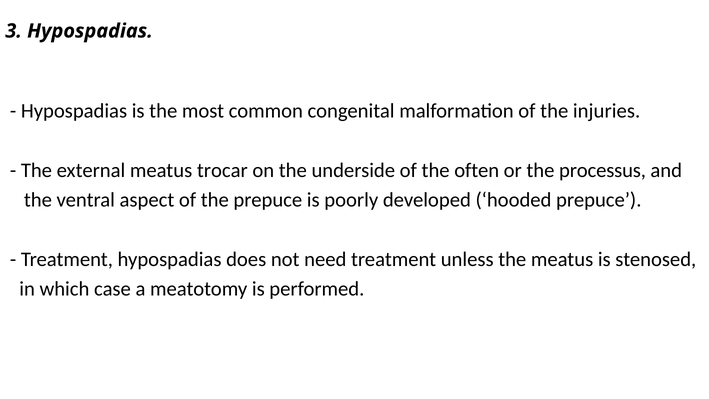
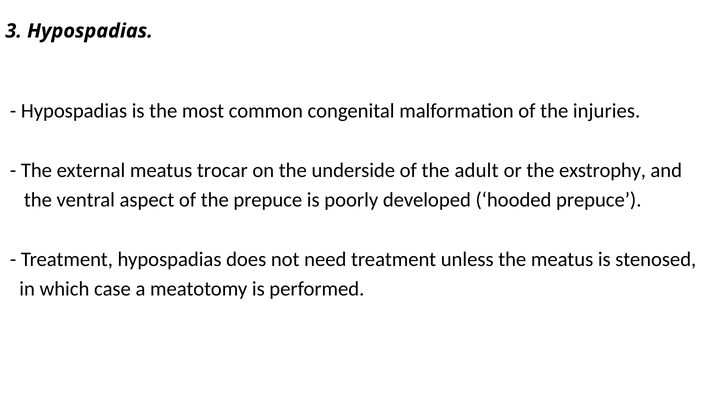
often: often -> adult (477, 170)
processus: processus -> exstrophy (603, 170)
